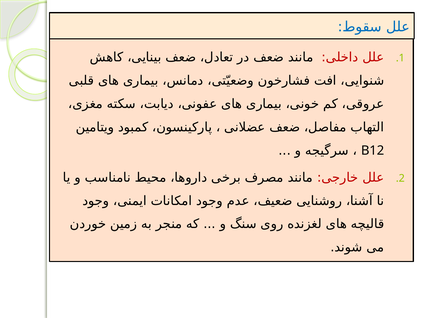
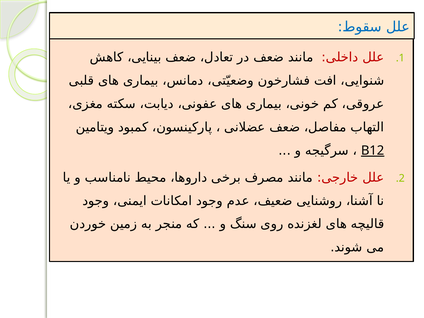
B12 underline: none -> present (373, 151)
